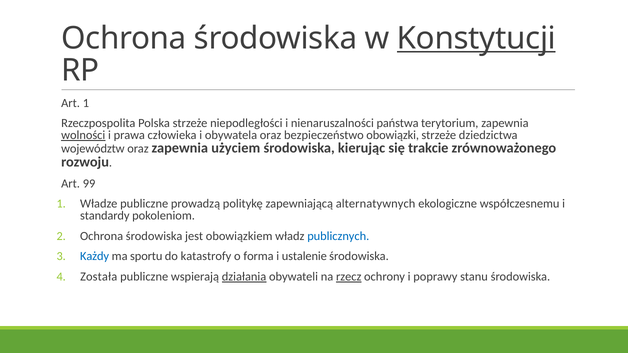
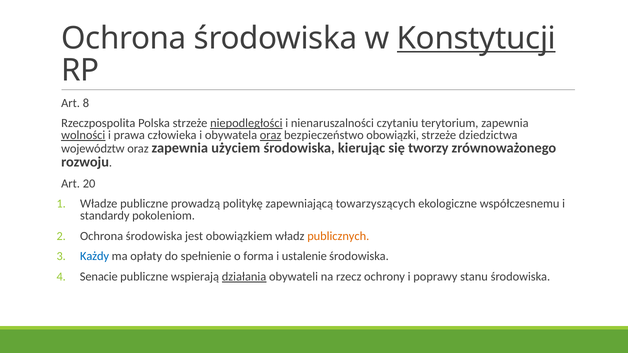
Art 1: 1 -> 8 (86, 103)
niepodległości underline: none -> present (246, 123)
państwa: państwa -> czytaniu (398, 123)
oraz underline: none -> present (271, 135)
trakcie: trakcie -> tworzy (428, 148)
99: 99 -> 20 (89, 184)
alternatywnych: alternatywnych -> towarzyszących (376, 204)
publicznych colour: blue -> orange (338, 236)
sportu: sportu -> opłaty (146, 257)
katastrofy: katastrofy -> spełnienie (206, 257)
Została: Została -> Senacie (99, 277)
rzecz underline: present -> none (349, 277)
